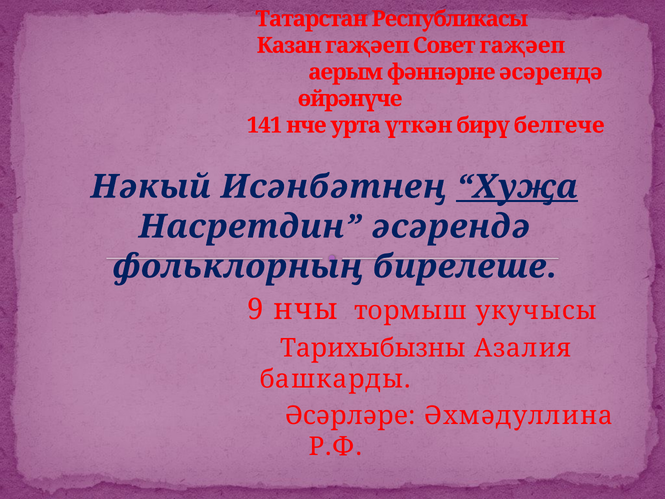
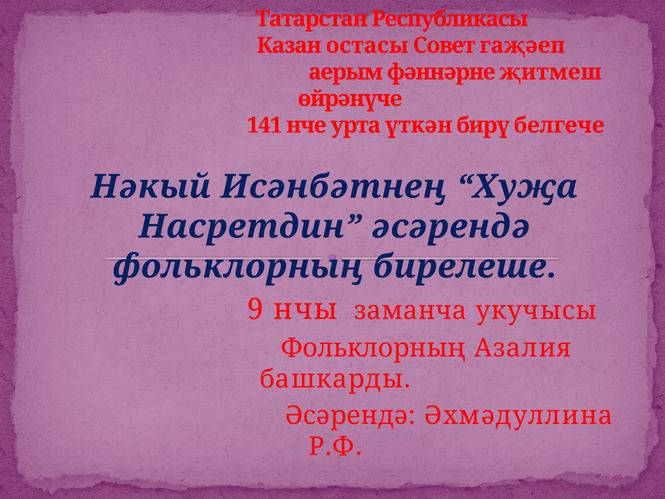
Казан гаҗәеп: гаҗәеп -> остасы (367, 45)
фәннәрне әсәрендә: әсәрендә -> җитмеш (551, 72)
Хуҗа underline: present -> none (517, 187)
тормыш: тормыш -> заманча (411, 311)
Тарихыбызны: Тарихыбызны -> Фольклорның (373, 348)
Әсәрләре: Әсәрләре -> Әсәрендә (350, 416)
